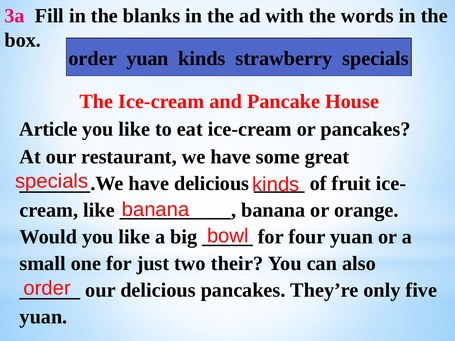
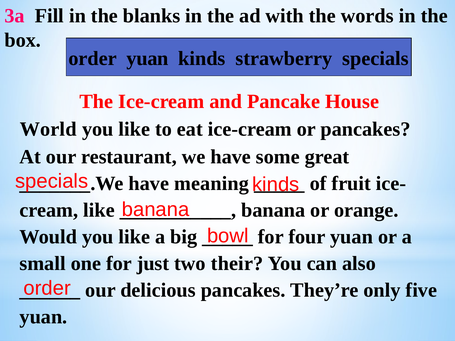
Article: Article -> World (48, 129)
have delicious: delicious -> meaning (212, 184)
